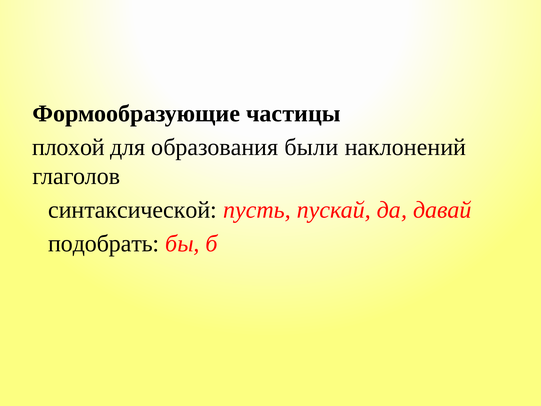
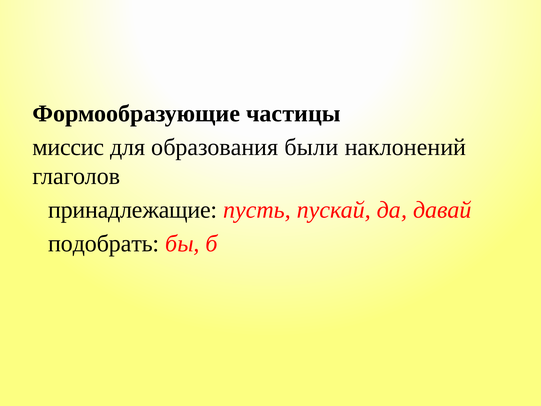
плохой: плохой -> миссис (68, 147)
синтаксической: синтаксической -> принадлежащие (133, 210)
